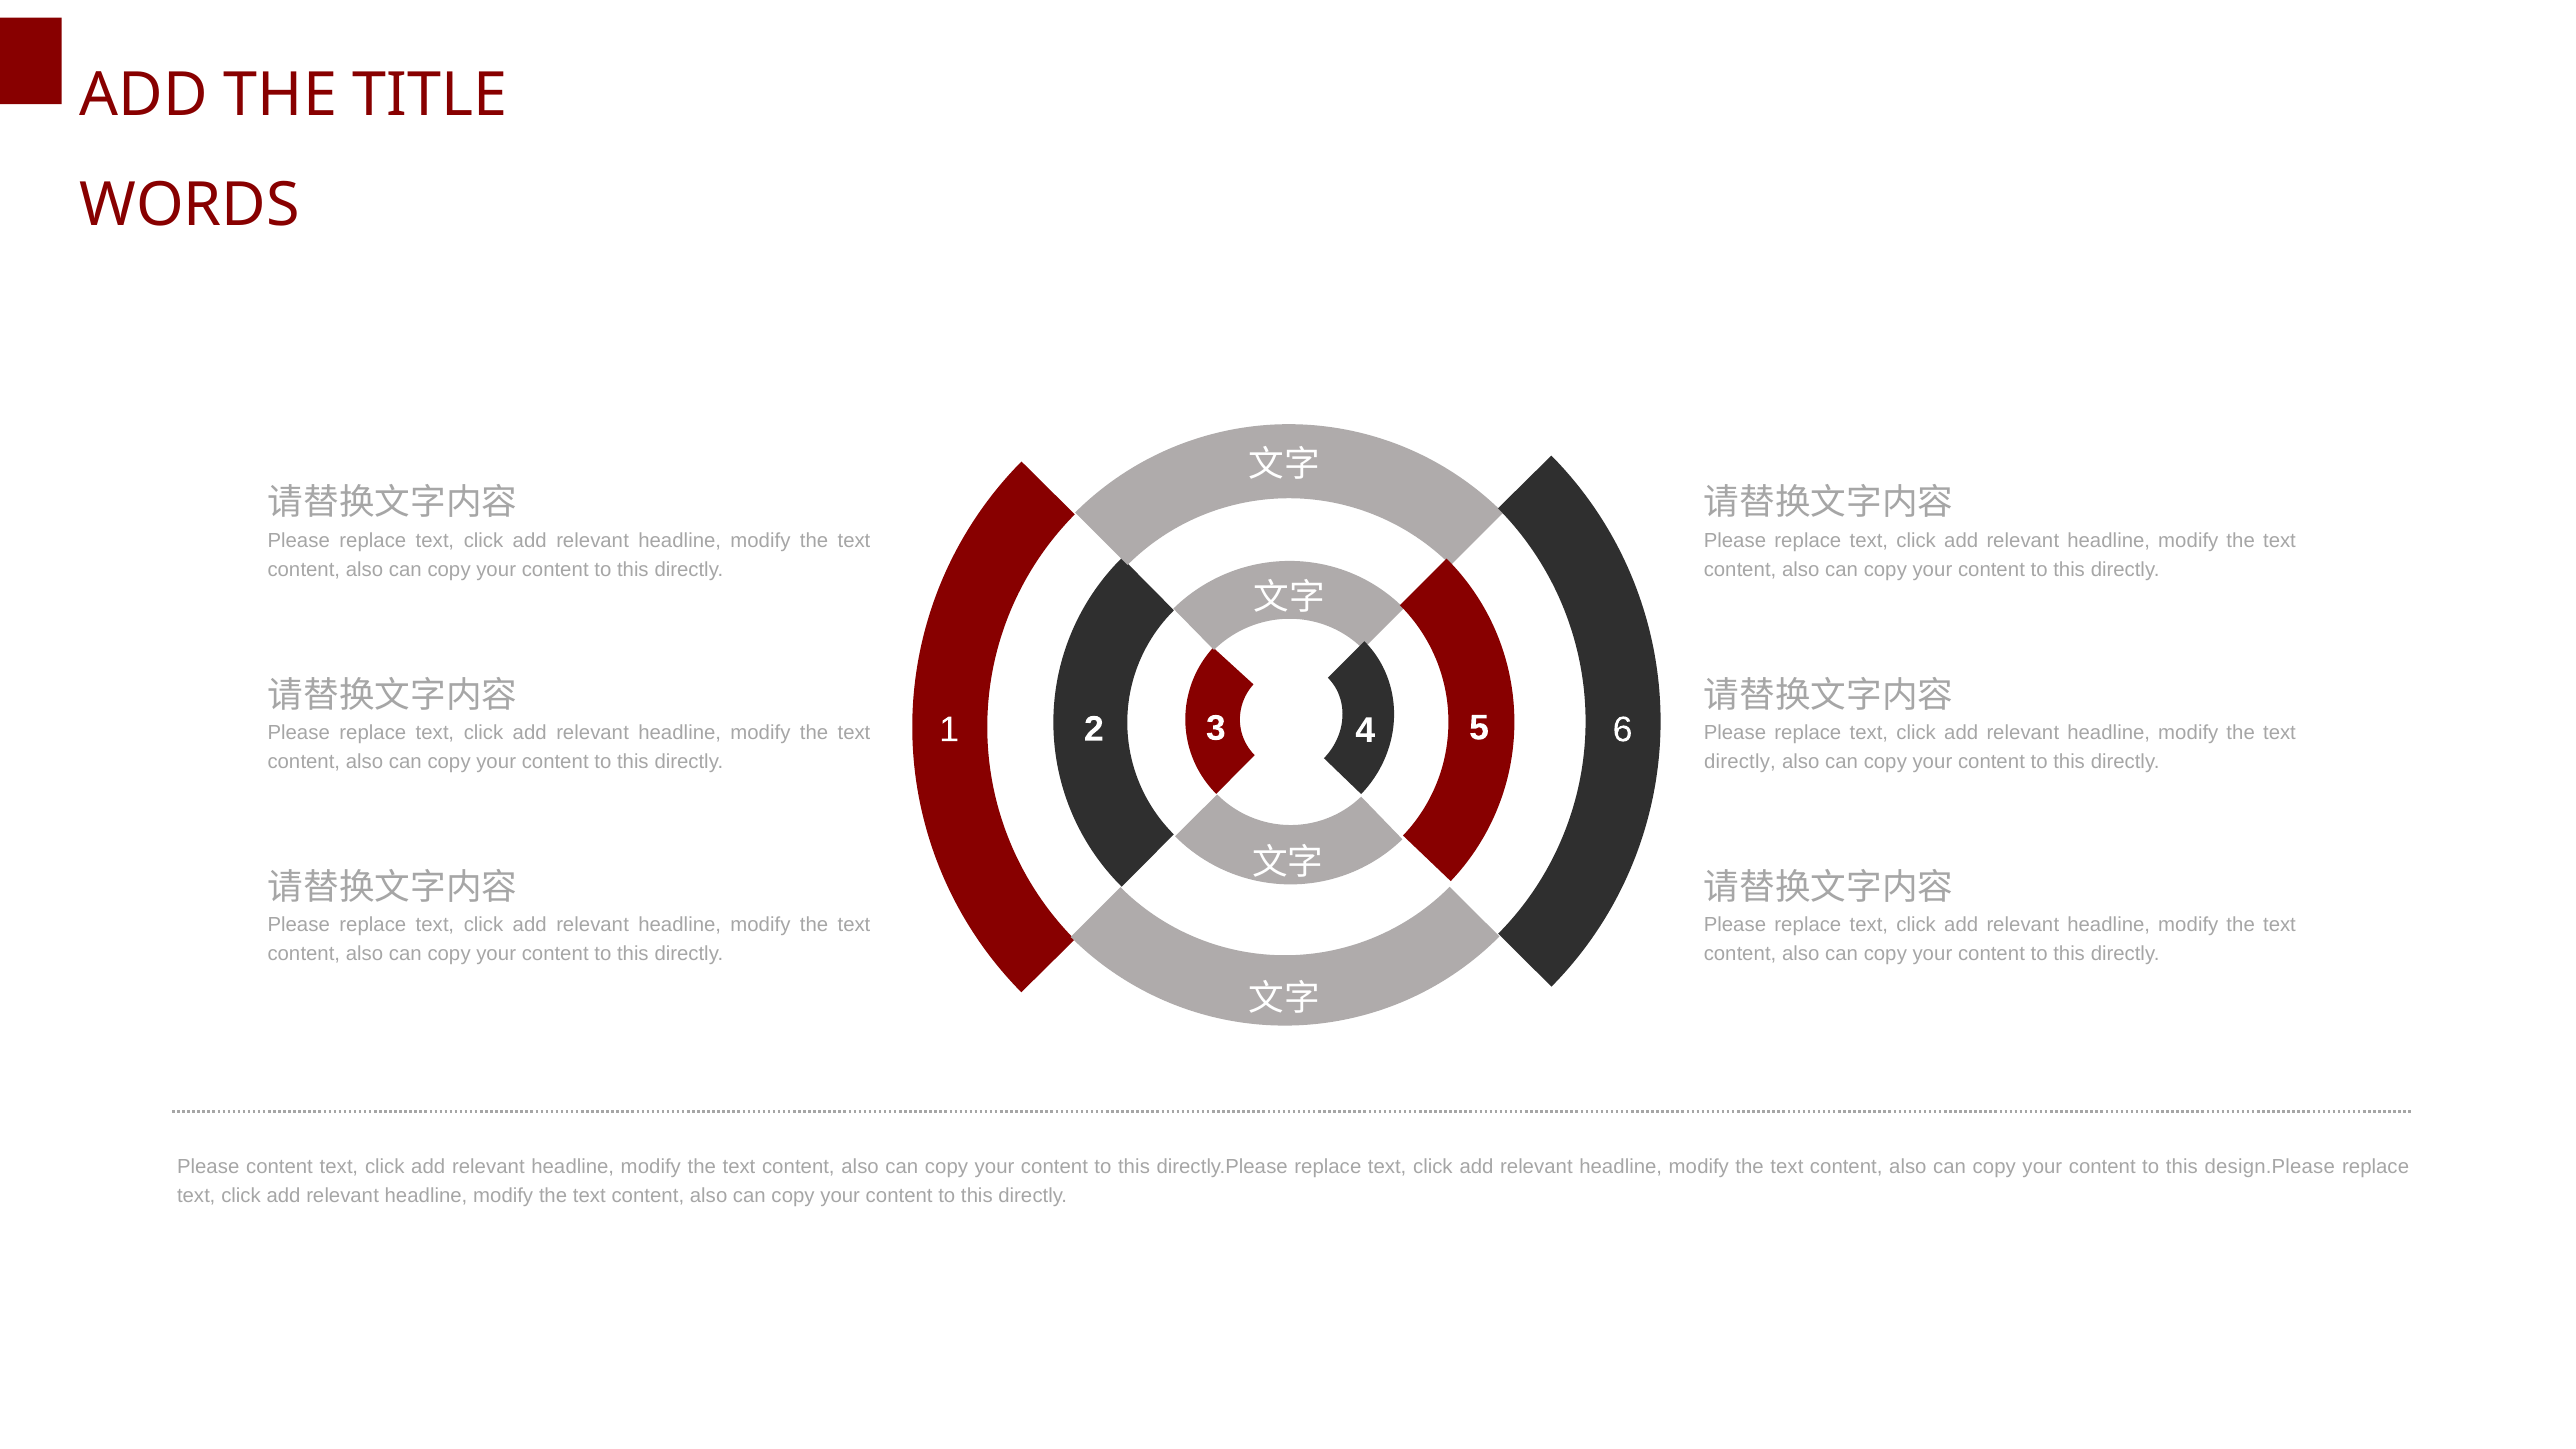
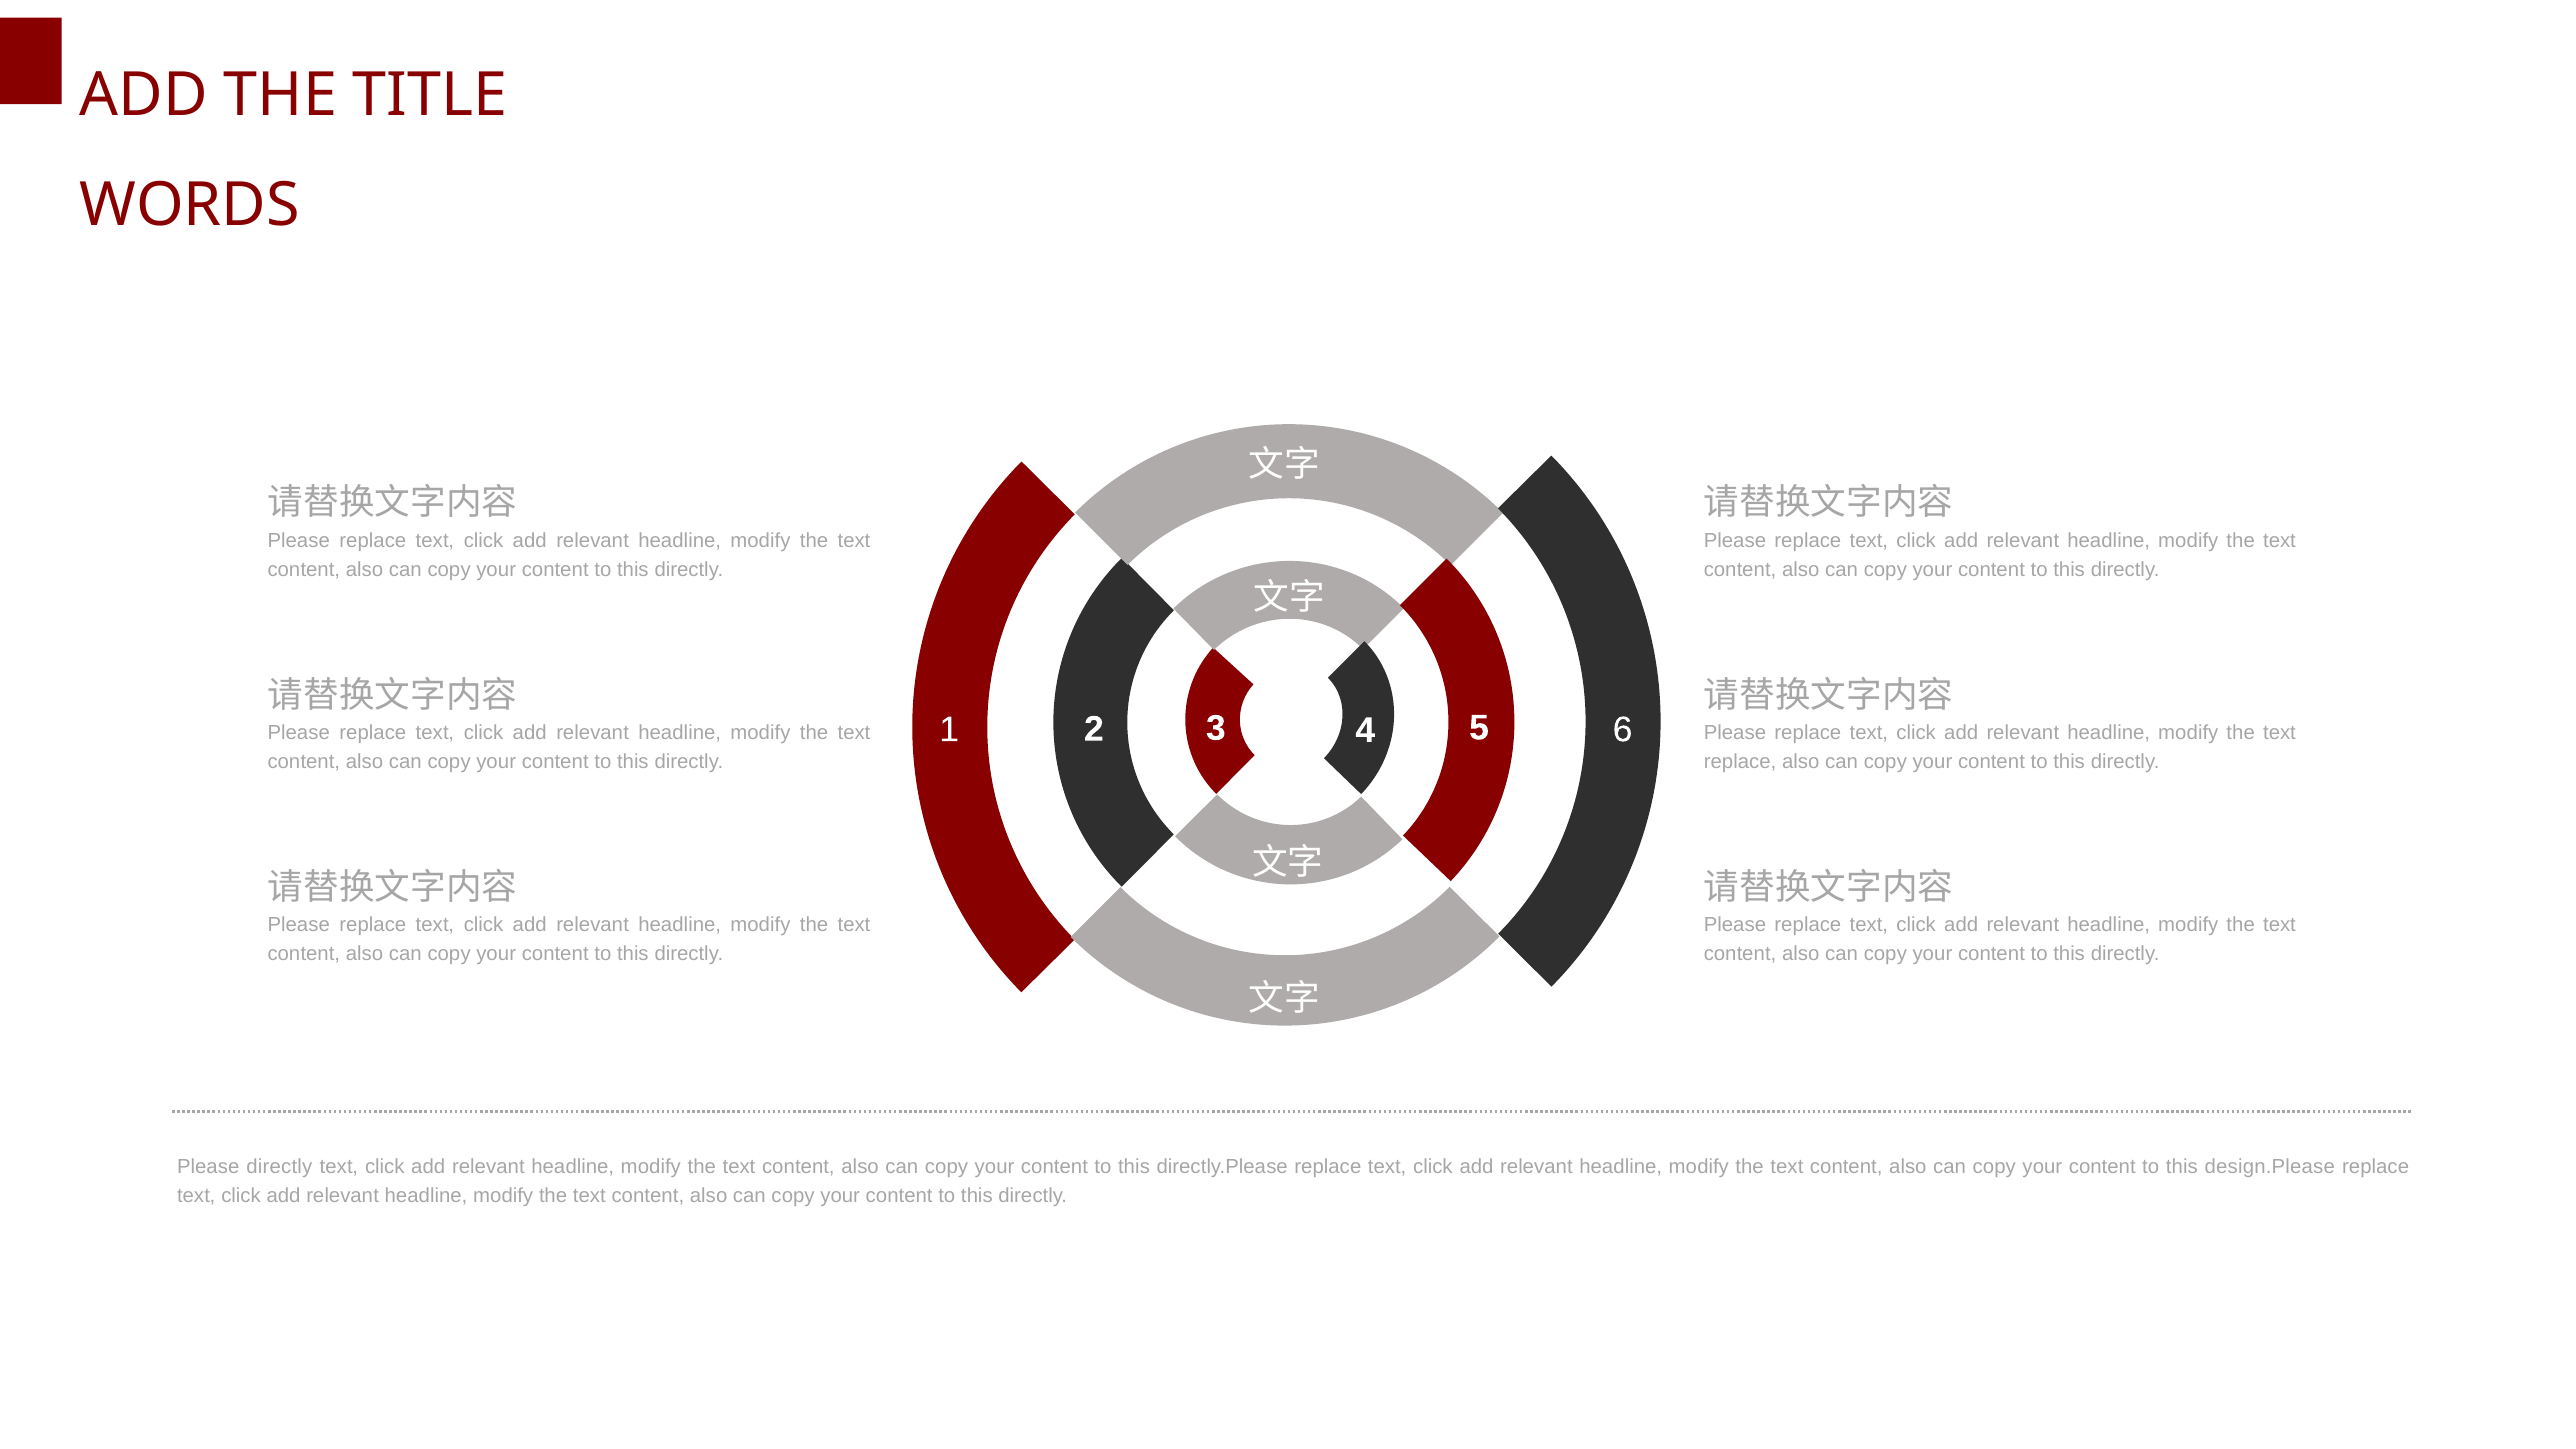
directly: directly -> replace (1740, 762)
Please content: content -> directly (279, 1166)
